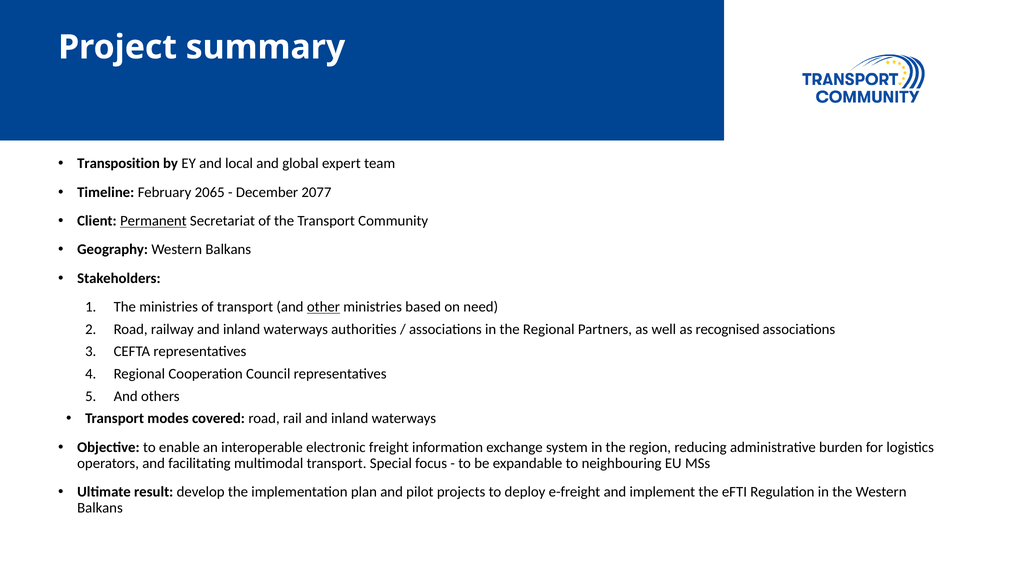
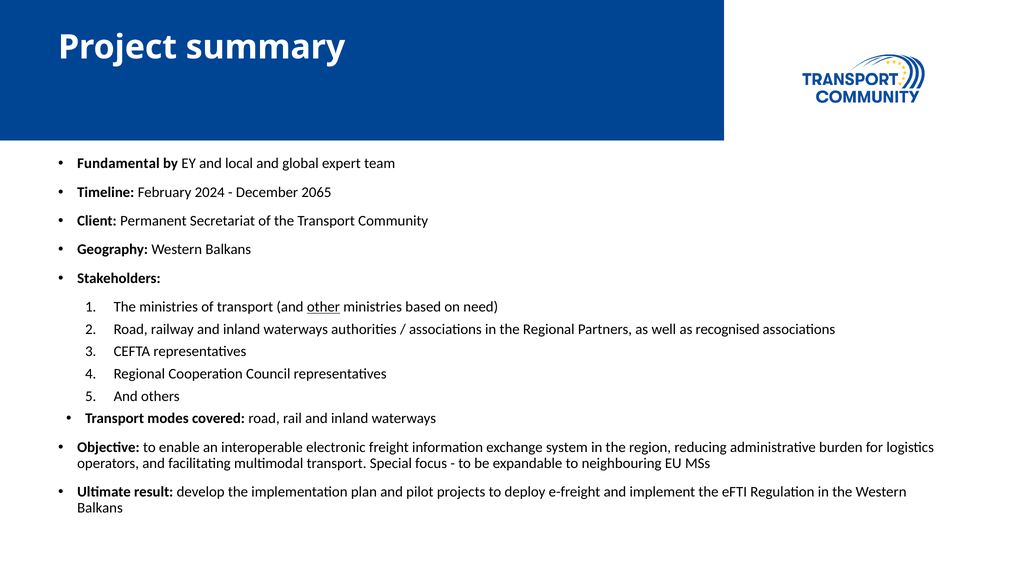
Transposition: Transposition -> Fundamental (118, 164)
2065: 2065 -> 2024 (210, 192)
2077: 2077 -> 2065 (316, 192)
Permanent underline: present -> none (153, 221)
